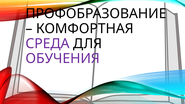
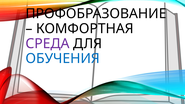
ОБУЧЕНИЯ colour: purple -> blue (63, 59)
